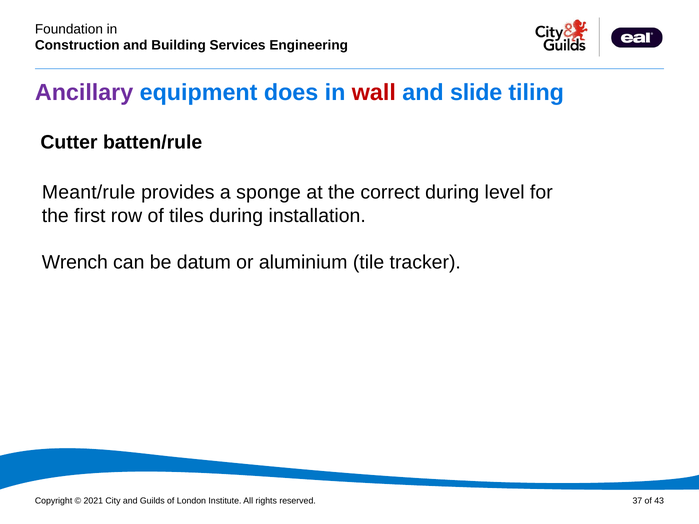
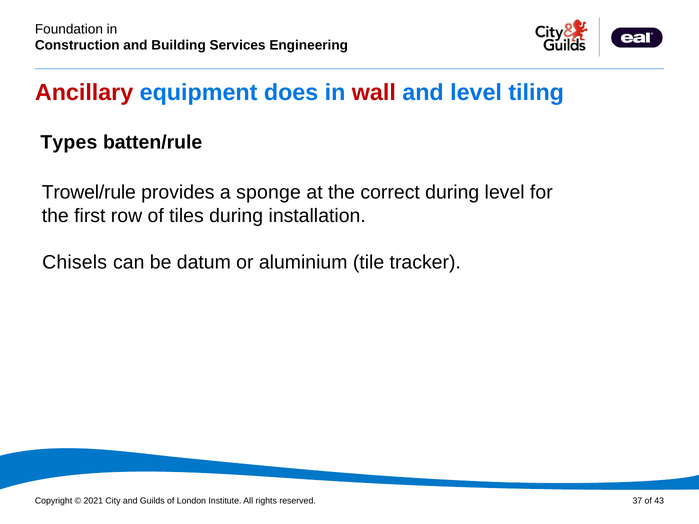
Ancillary colour: purple -> red (84, 93)
and slide: slide -> level (476, 93)
Cutter: Cutter -> Types (69, 142)
Meant/rule: Meant/rule -> Trowel/rule (89, 193)
Wrench: Wrench -> Chisels (75, 263)
